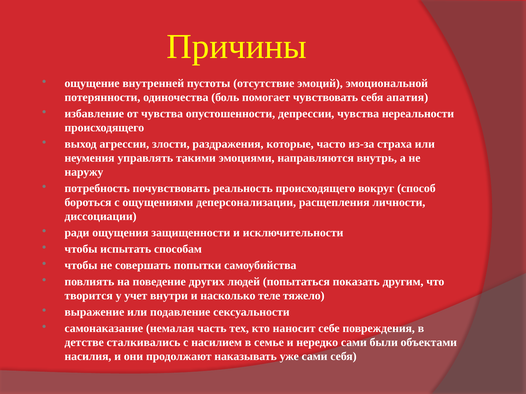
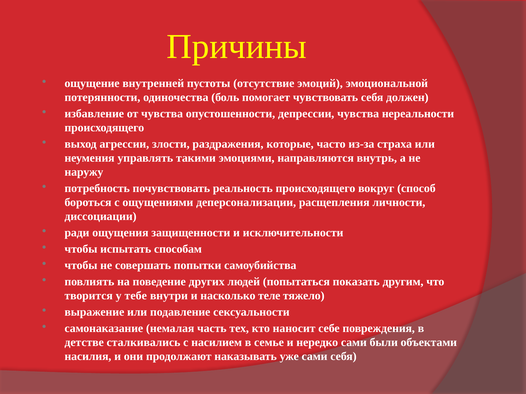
апатия: апатия -> должен (407, 97)
учет: учет -> тебе (136, 296)
